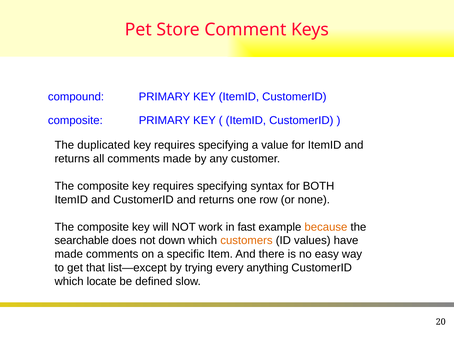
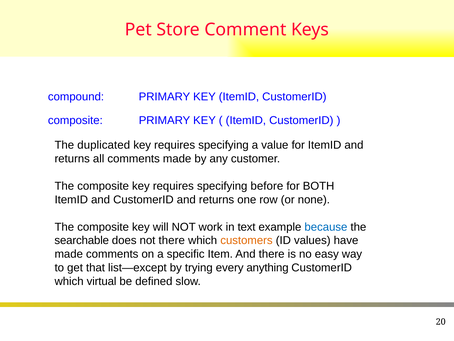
syntax: syntax -> before (267, 186)
fast: fast -> text (247, 227)
because colour: orange -> blue (326, 227)
not down: down -> there (172, 240)
locate: locate -> virtual (102, 281)
